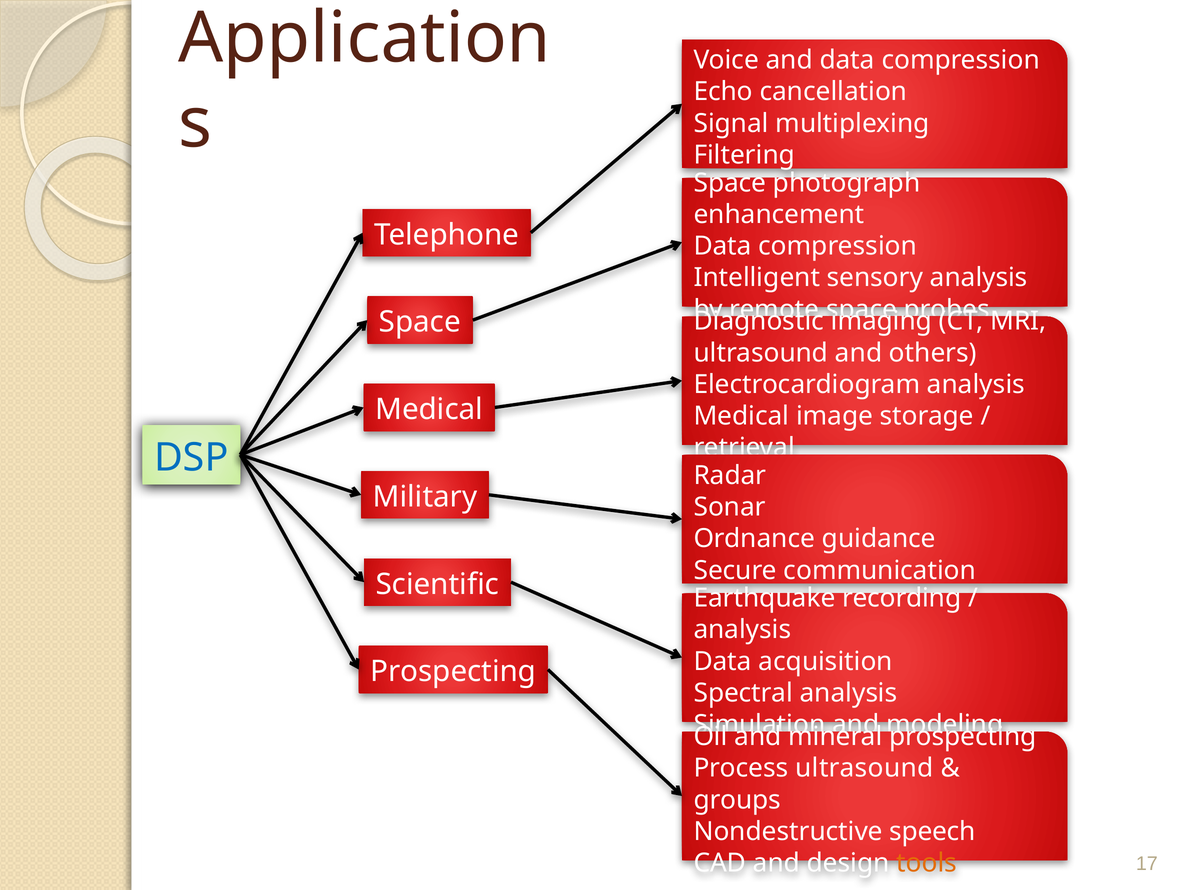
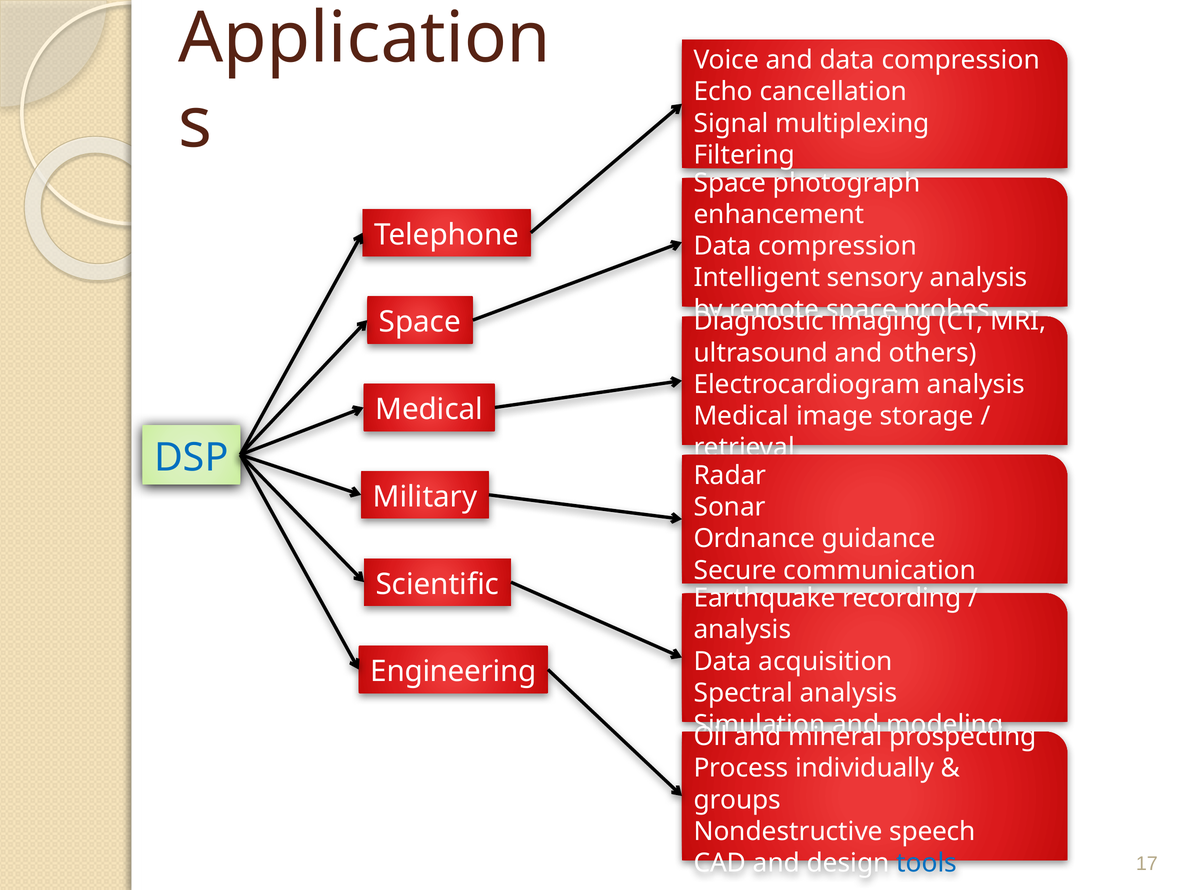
Prospecting: Prospecting -> Engineering (453, 671)
Process ultrasound: ultrasound -> individually (865, 768)
tools colour: orange -> blue (927, 863)
